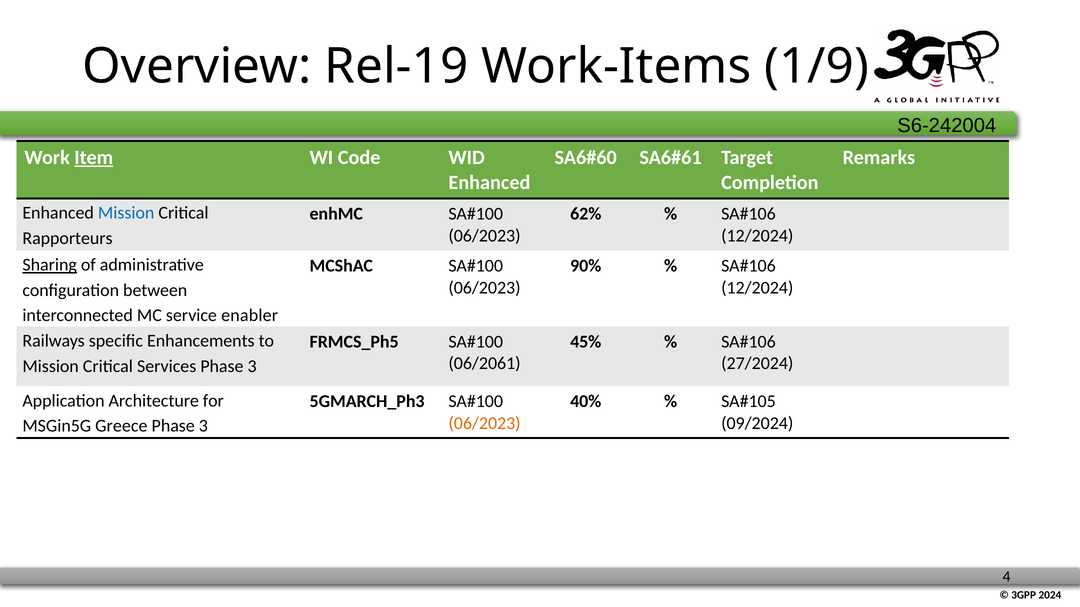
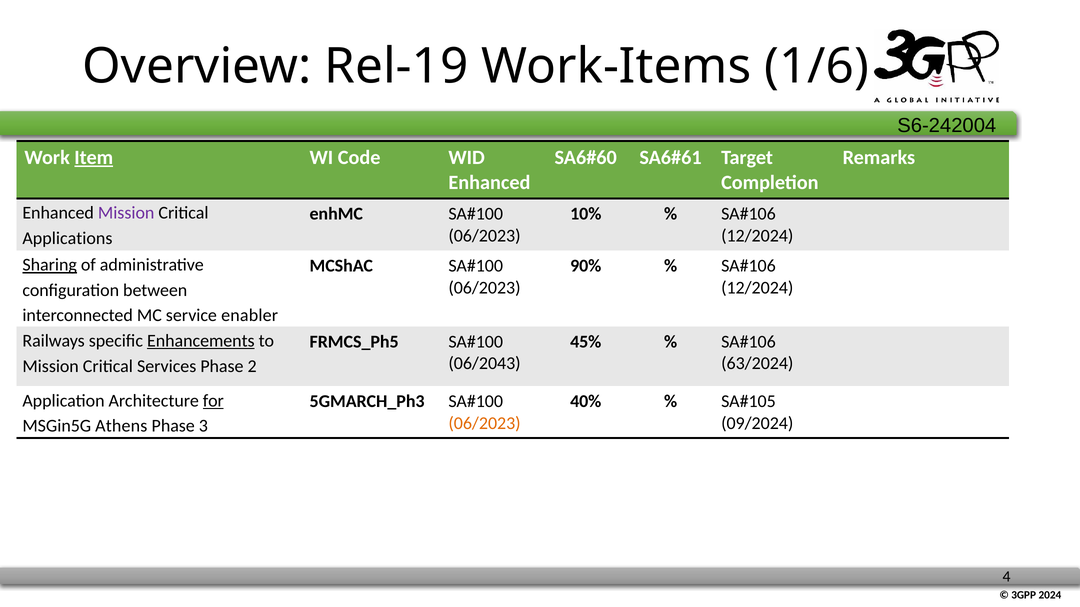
1/9: 1/9 -> 1/6 (817, 67)
Mission colour: blue -> purple (126, 213)
62%: 62% -> 10% (586, 214)
Rapporteurs: Rapporteurs -> Applications (67, 238)
Enhancements underline: none -> present (201, 341)
06/2061: 06/2061 -> 06/2043 (485, 364)
27/2024: 27/2024 -> 63/2024 (757, 364)
Services Phase 3: 3 -> 2 (252, 366)
for underline: none -> present (213, 401)
Greece: Greece -> Athens (121, 426)
